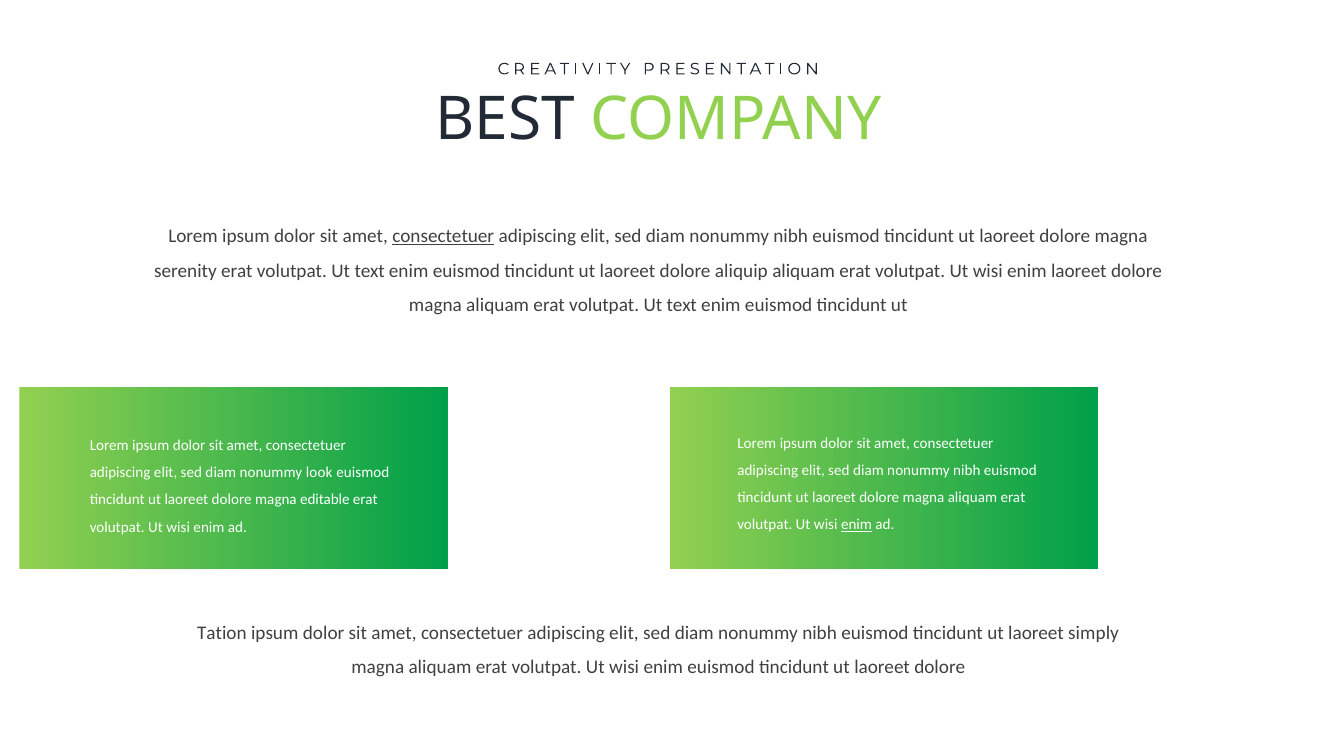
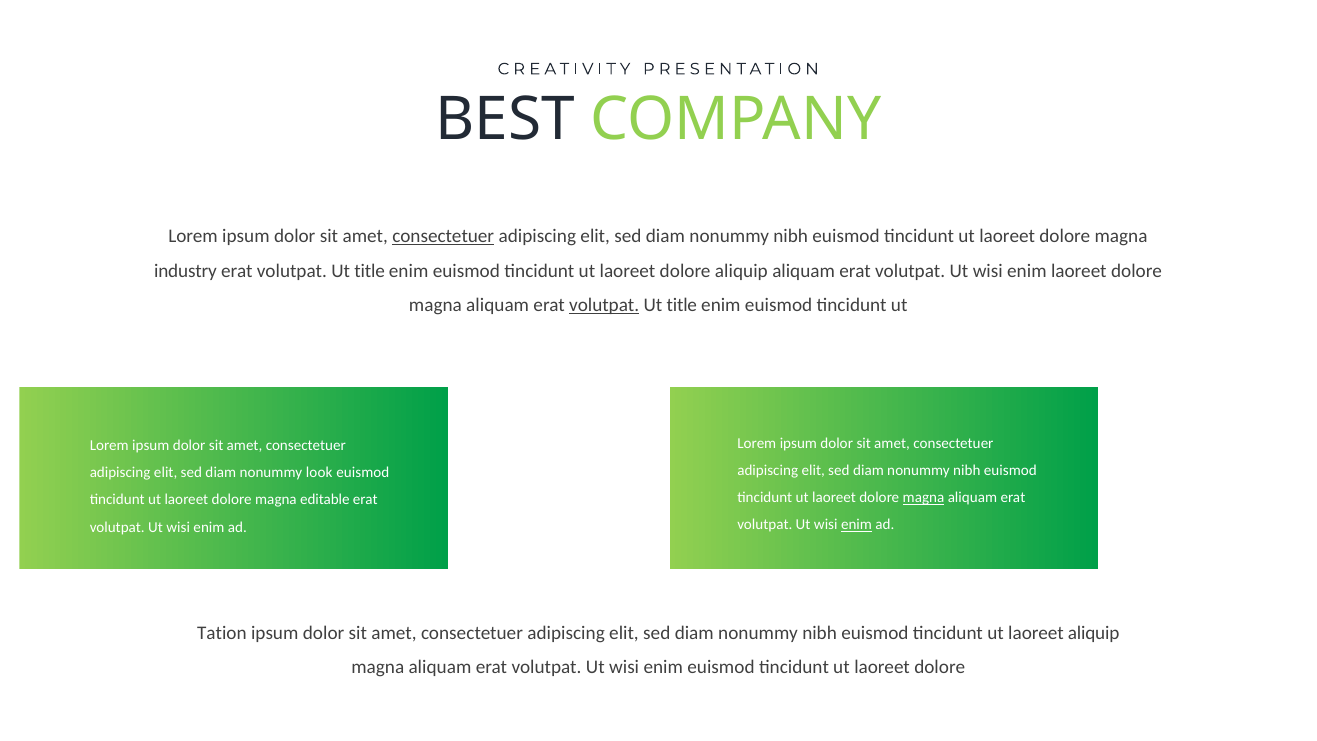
serenity: serenity -> industry (185, 271)
text: text -> title (370, 271)
volutpat underline: none -> present (604, 305)
text: text -> title (682, 305)
magna underline: none -> present (924, 497)
laoreet simply: simply -> aliquip (1094, 633)
